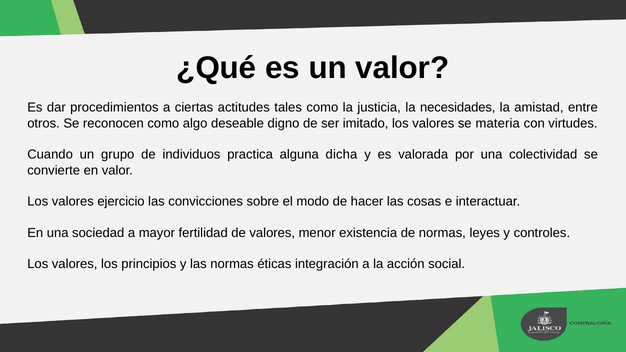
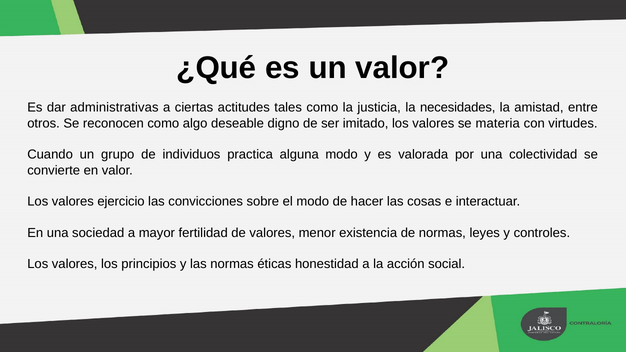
procedimientos: procedimientos -> administrativas (114, 108)
alguna dicha: dicha -> modo (342, 155)
integración: integración -> honestidad (327, 264)
